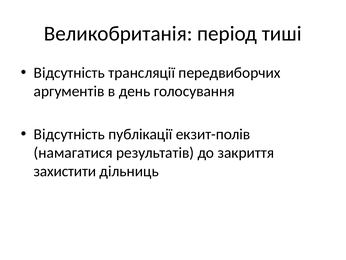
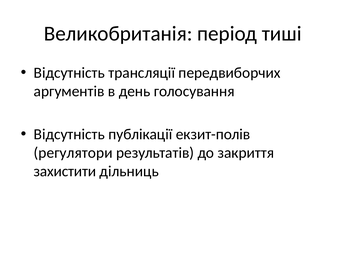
намагатися: намагатися -> регулятори (73, 153)
